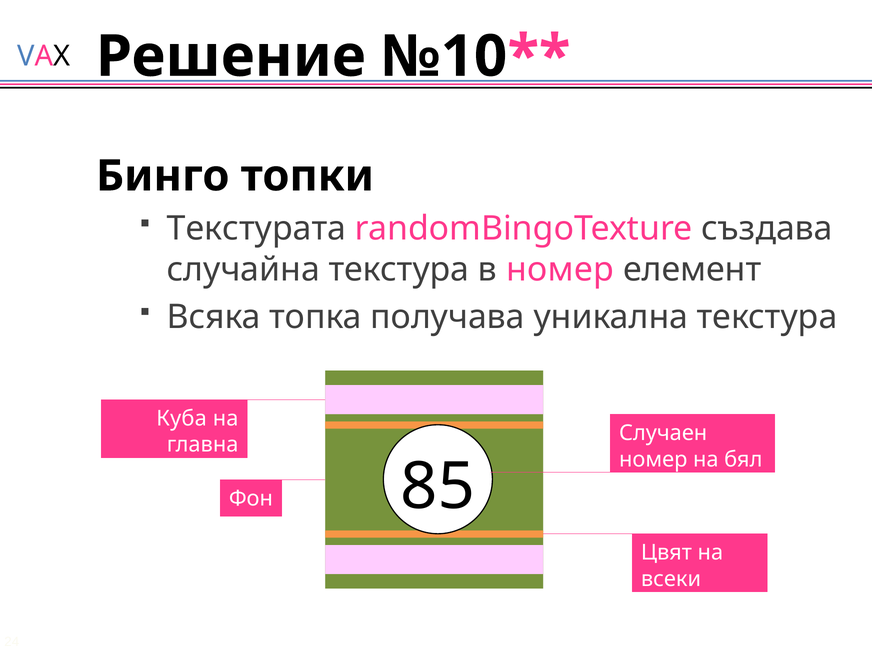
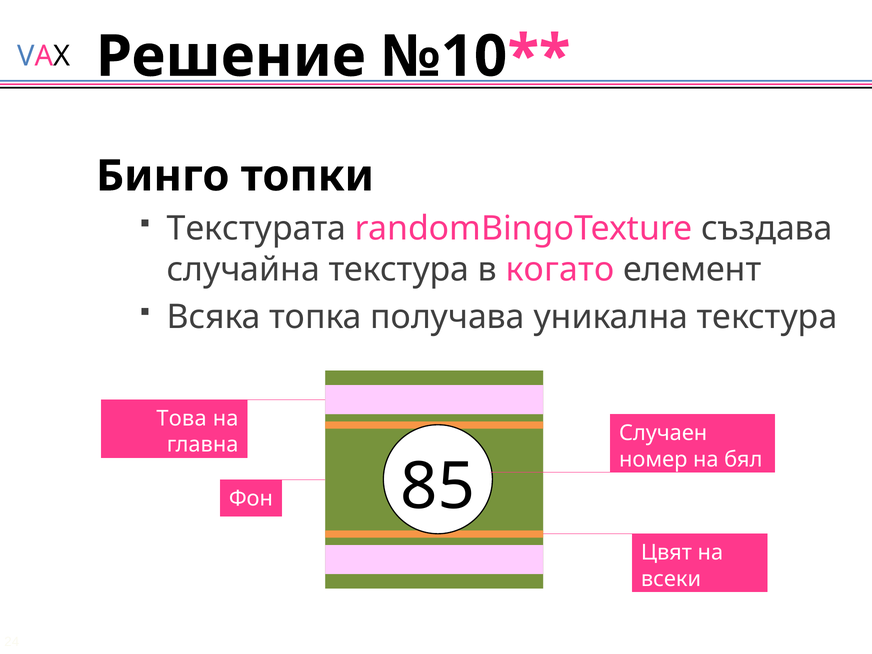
в номер: номер -> когато (560, 269)
Куба: Куба -> Това (182, 419)
